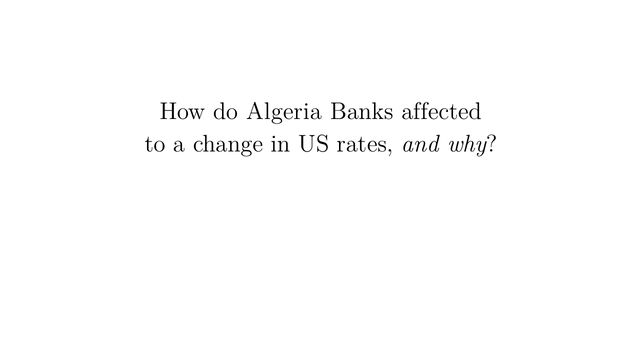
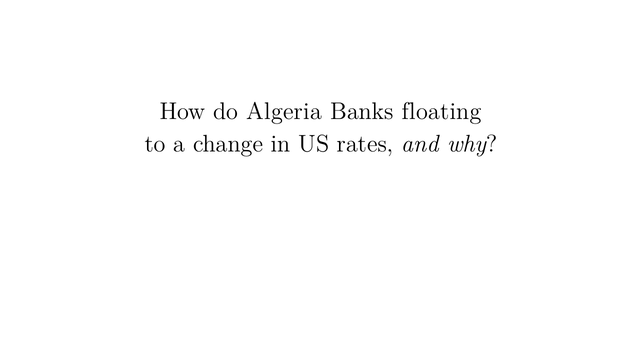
affected: affected -> floating (442, 111)
